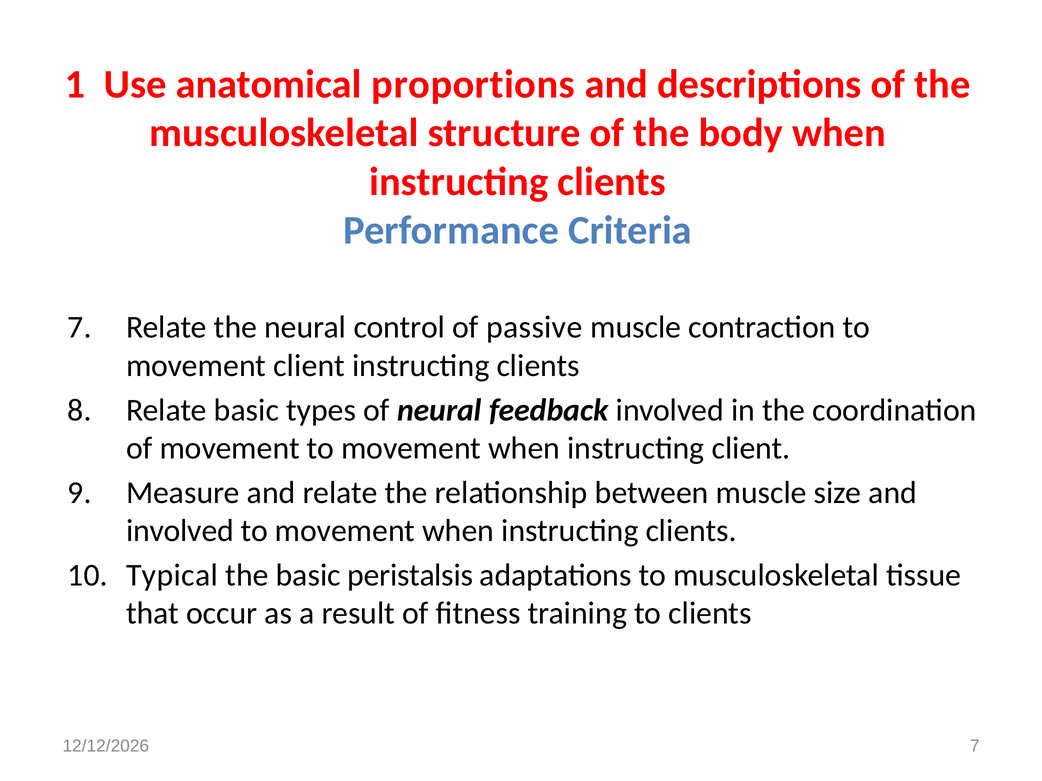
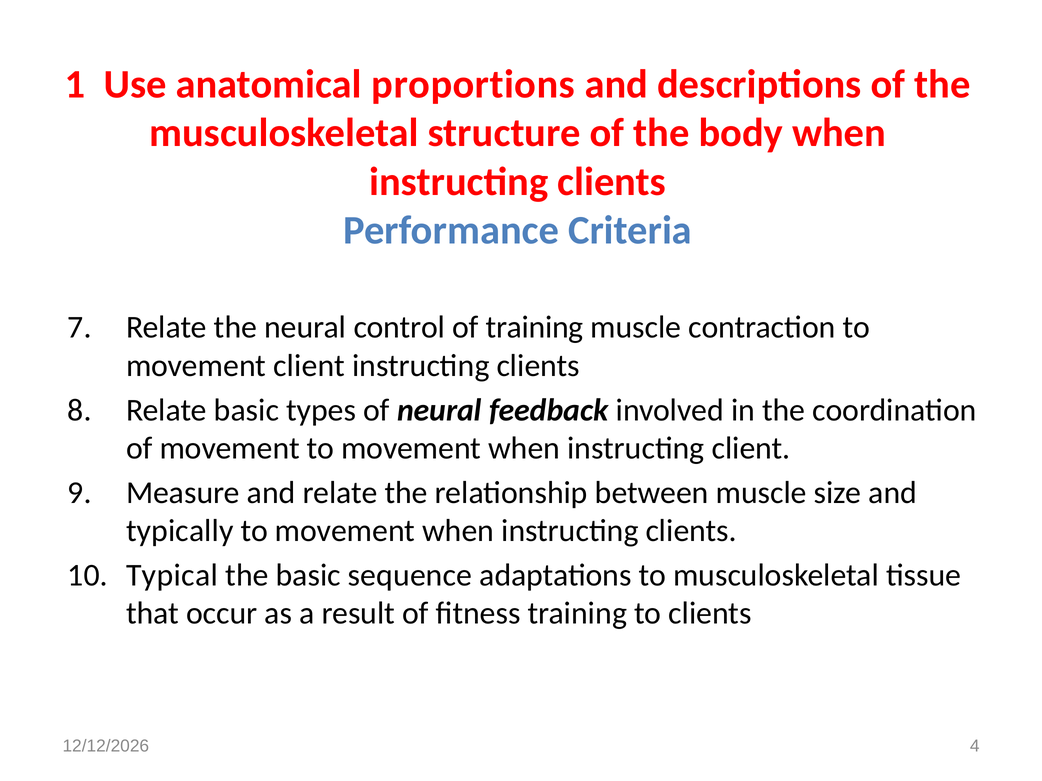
of passive: passive -> training (535, 328)
involved: involved -> typically (180, 531)
peristalsis: peristalsis -> sequence (410, 576)
7: 7 -> 4 (975, 746)
